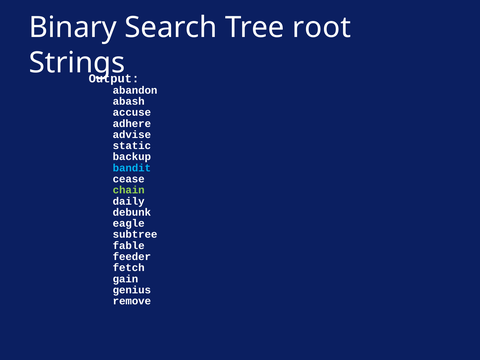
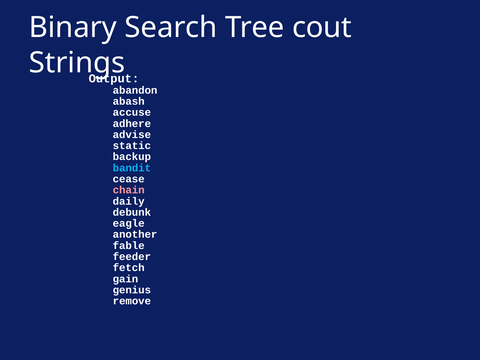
root: root -> cout (322, 28)
chain colour: light green -> pink (129, 190)
subtree: subtree -> another (135, 234)
